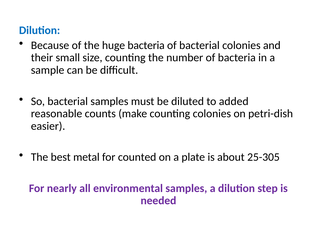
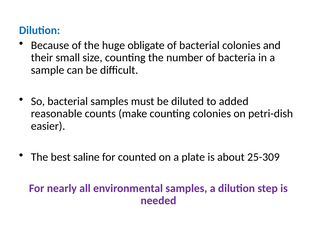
huge bacteria: bacteria -> obligate (146, 45)
metal: metal -> saline (86, 157)
25-305: 25-305 -> 25-309 (263, 157)
